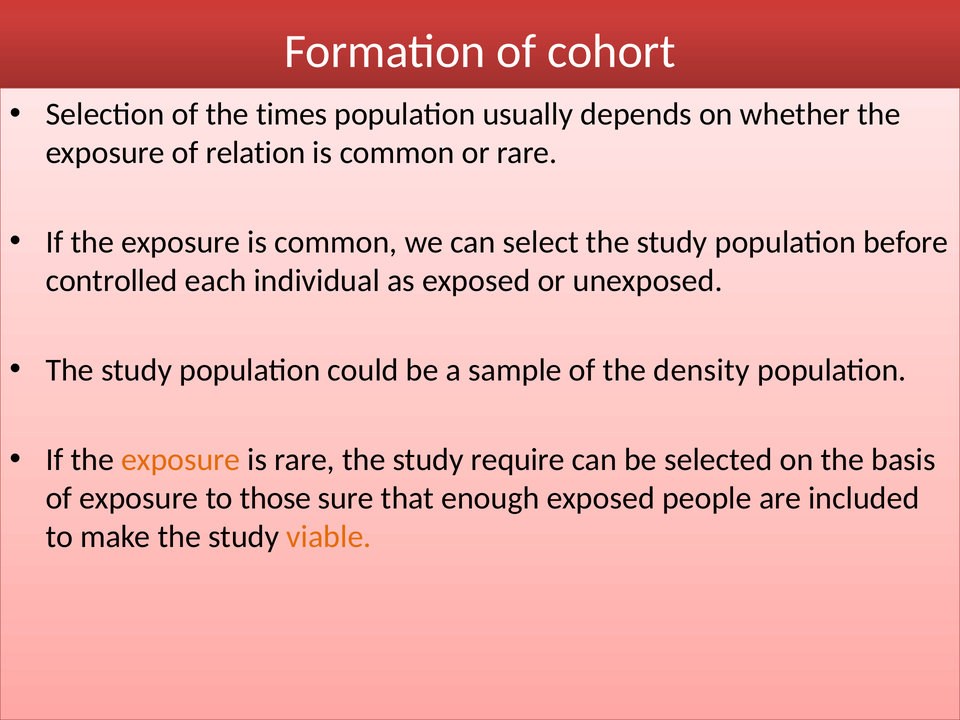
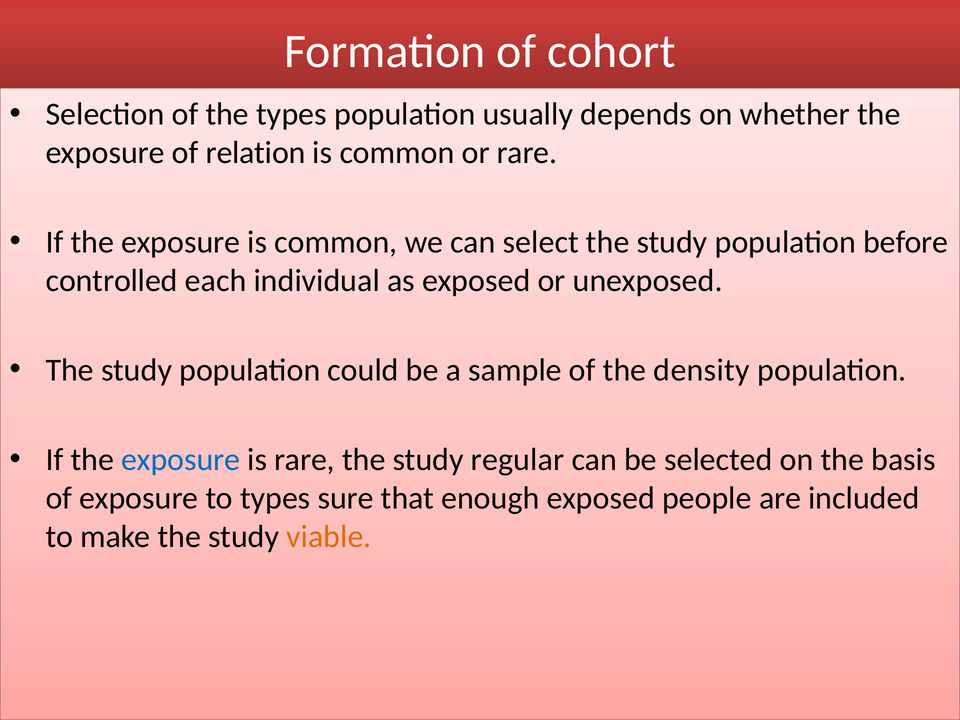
the times: times -> types (292, 114)
exposure colour: orange -> blue (181, 460)
require: require -> regular (518, 460)
to those: those -> types (275, 498)
